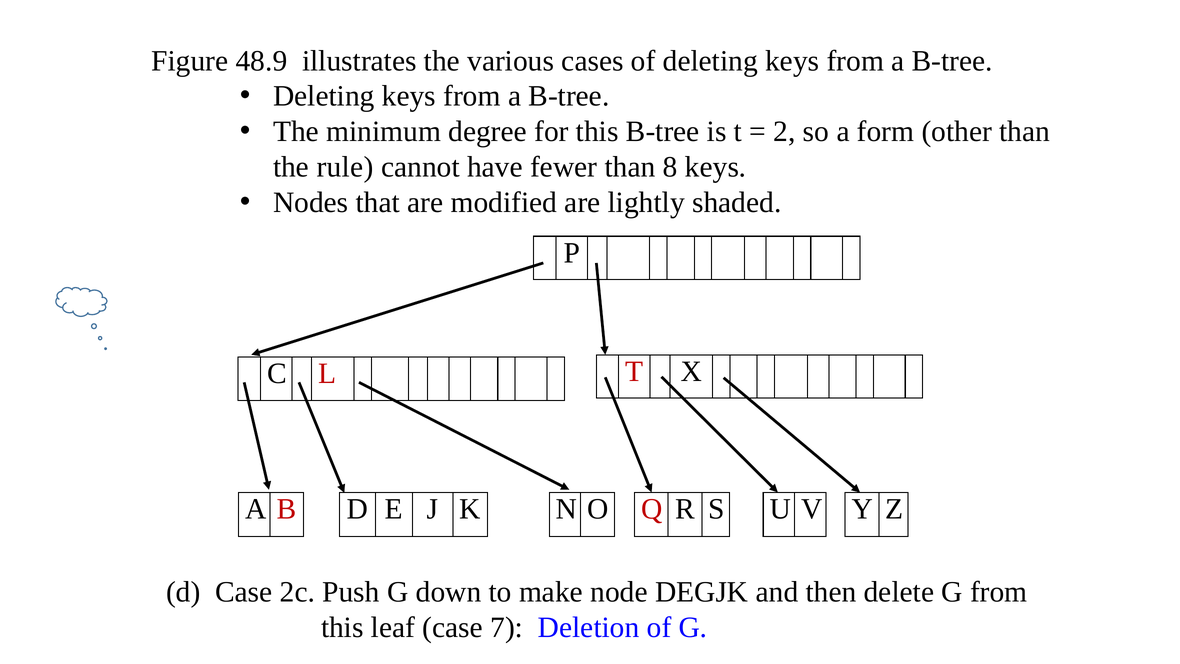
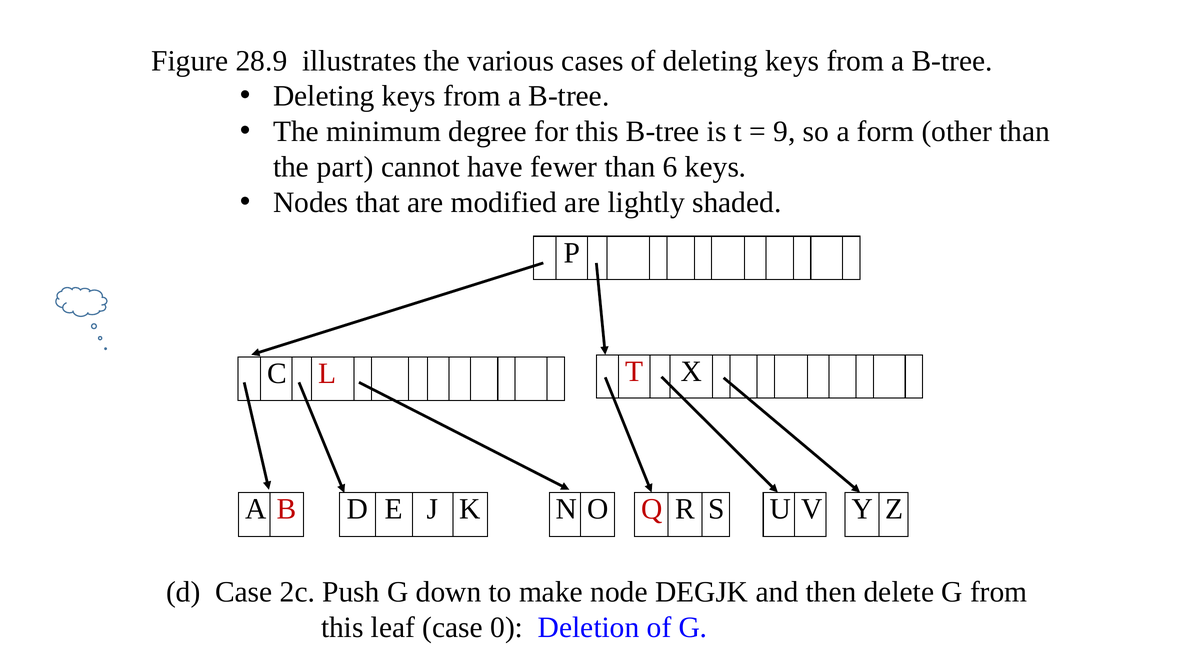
48.9: 48.9 -> 28.9 (262, 61)
2: 2 -> 9 (784, 132)
rule: rule -> part (345, 167)
8: 8 -> 6 (670, 167)
7: 7 -> 0 (507, 627)
